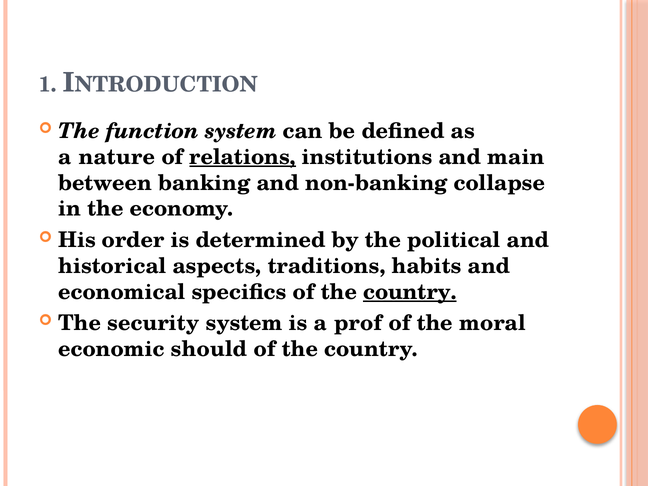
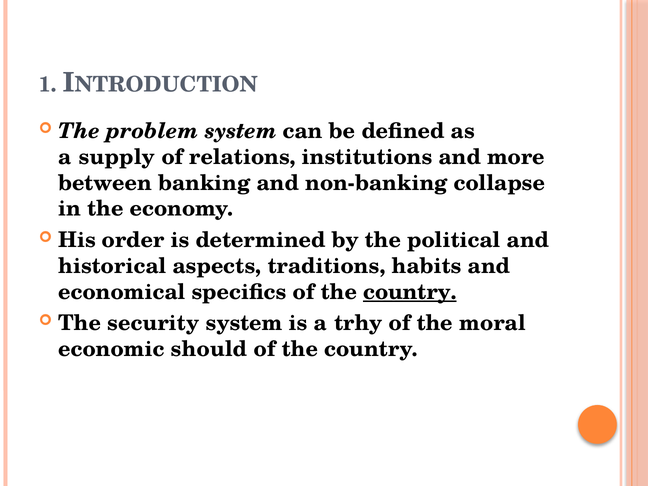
function: function -> problem (152, 131)
nature: nature -> supply (117, 157)
relations underline: present -> none (243, 157)
main: main -> more (516, 157)
prof: prof -> trhy (358, 323)
